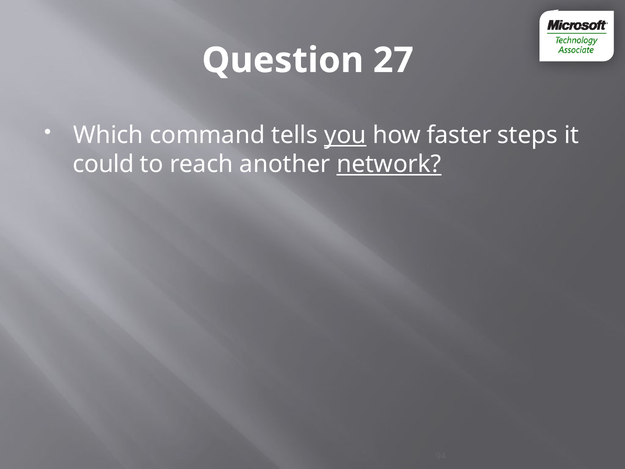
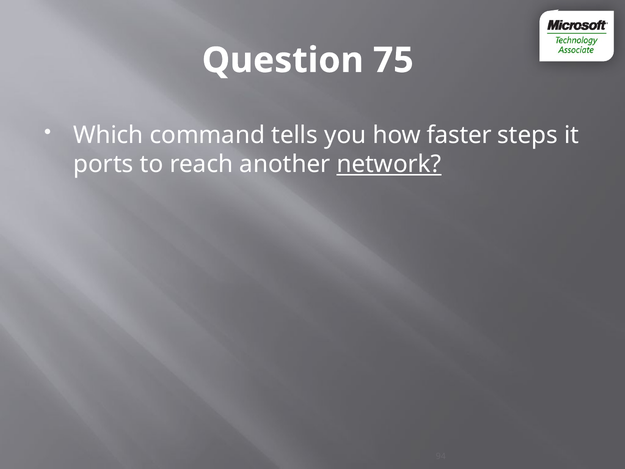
27: 27 -> 75 (393, 60)
you underline: present -> none (345, 135)
could: could -> ports (103, 164)
